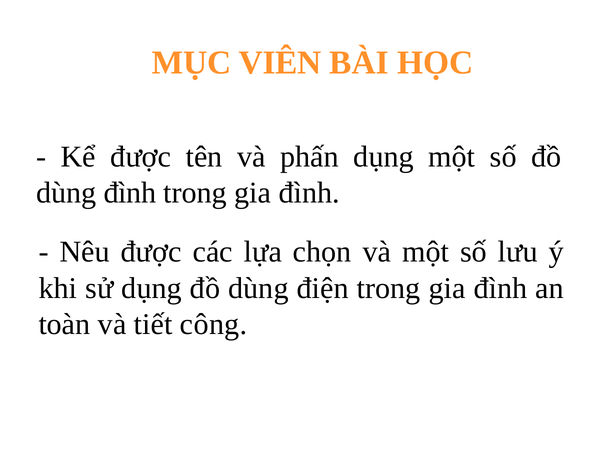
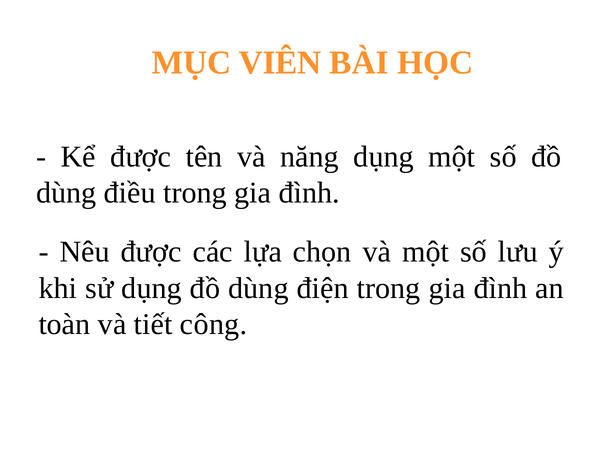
phấn: phấn -> năng (310, 157)
dùng đình: đình -> điều (130, 193)
